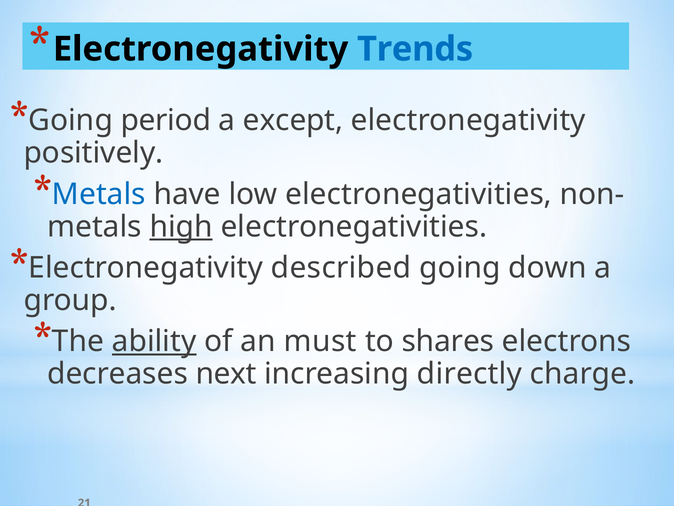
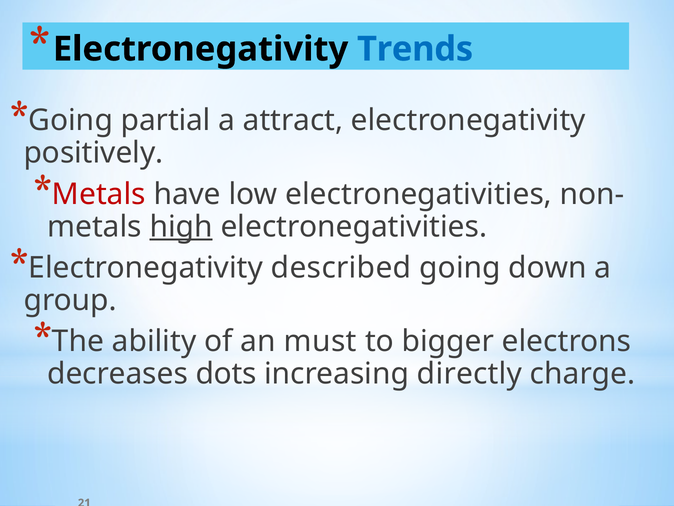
period: period -> partial (166, 120)
except: except -> attract (293, 120)
Metals colour: blue -> red (99, 194)
ability underline: present -> none (154, 341)
shares: shares -> bigger (448, 341)
next: next -> dots (226, 374)
